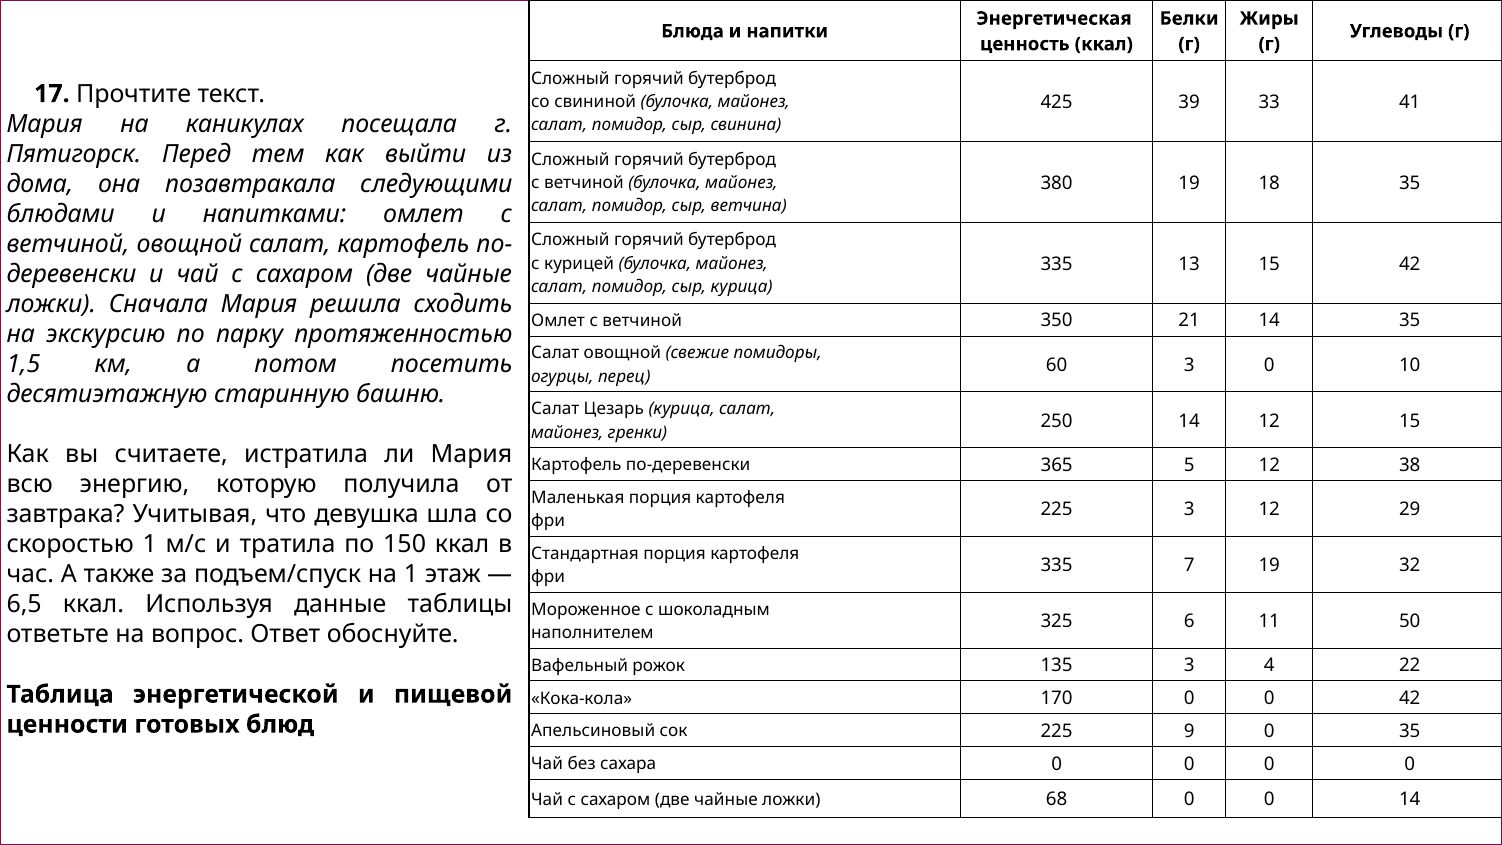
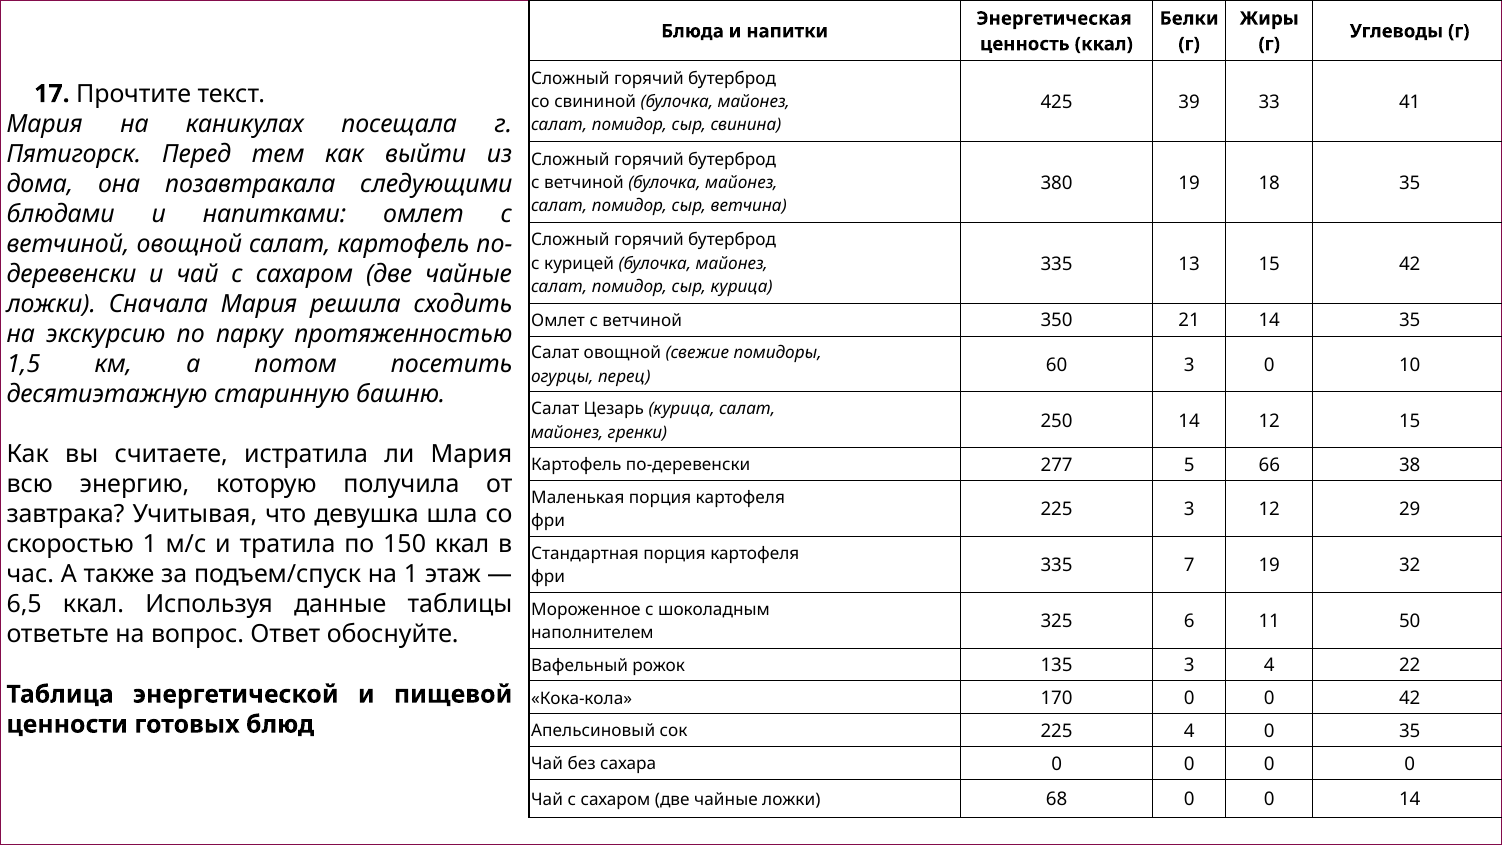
365: 365 -> 277 (1057, 465)
5 12: 12 -> 66 (1269, 465)
225 9: 9 -> 4 (1189, 731)
